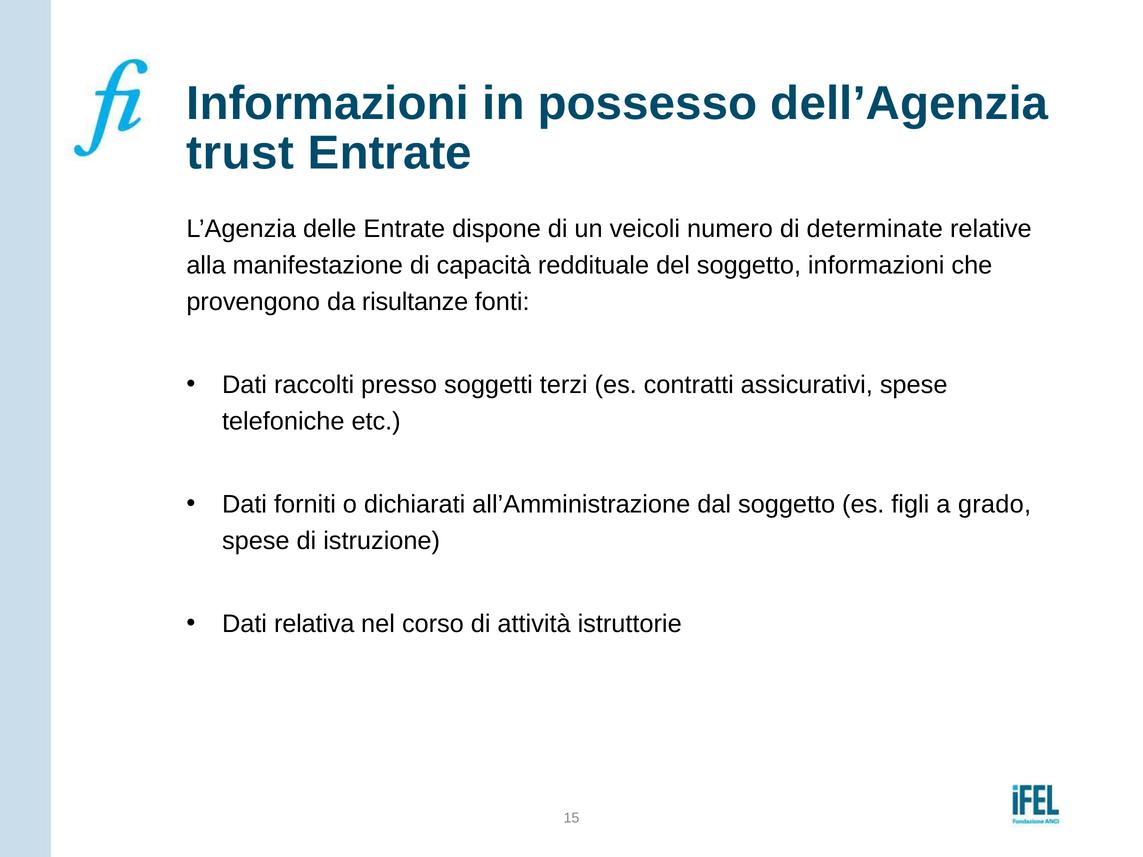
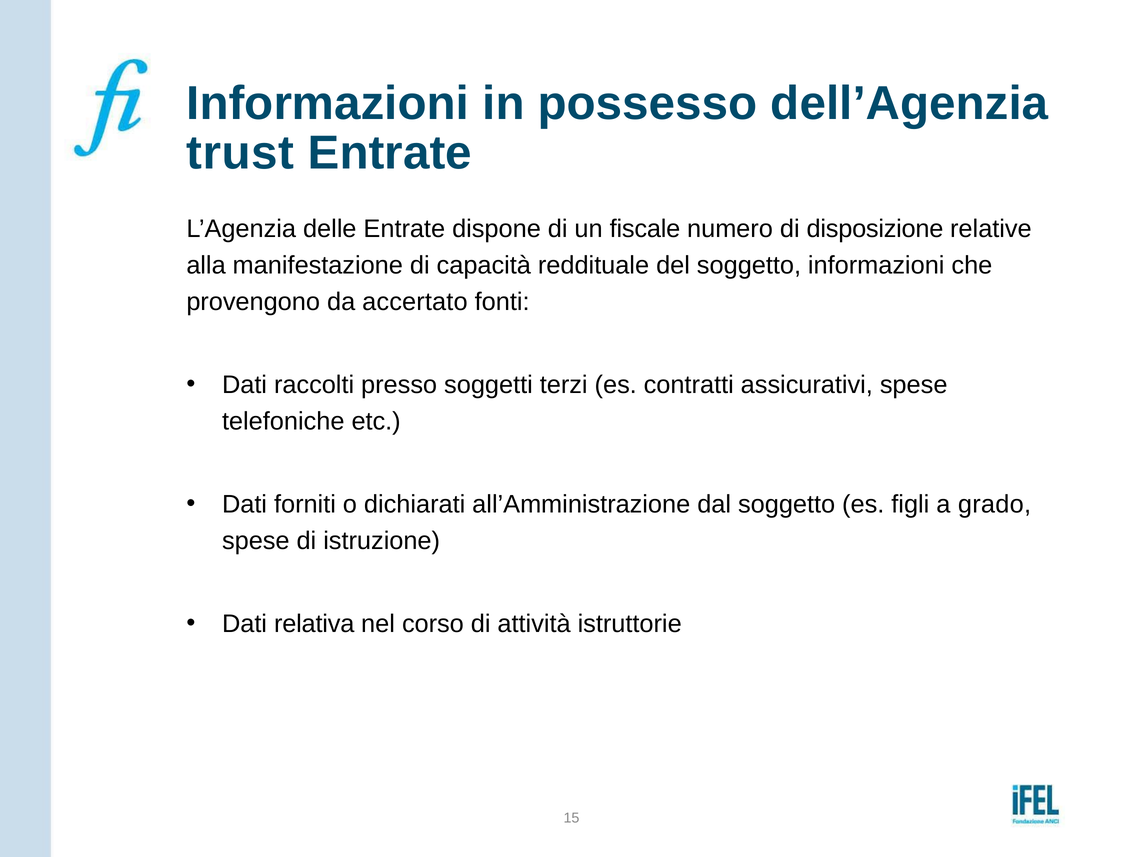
veicoli: veicoli -> fiscale (645, 229)
determinate: determinate -> disposizione (875, 229)
risultanze: risultanze -> accertato (415, 302)
